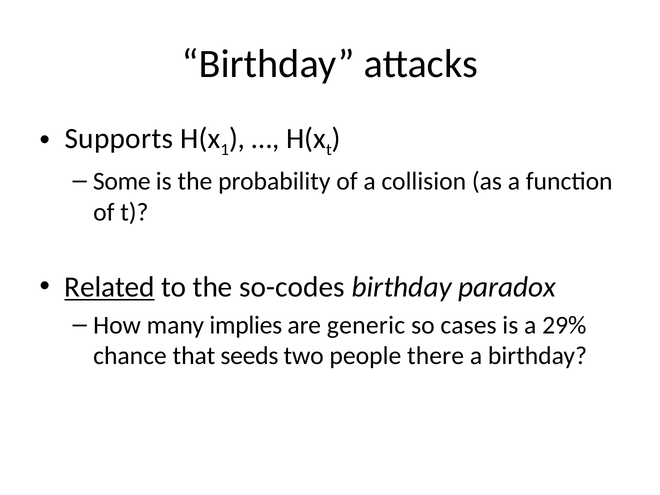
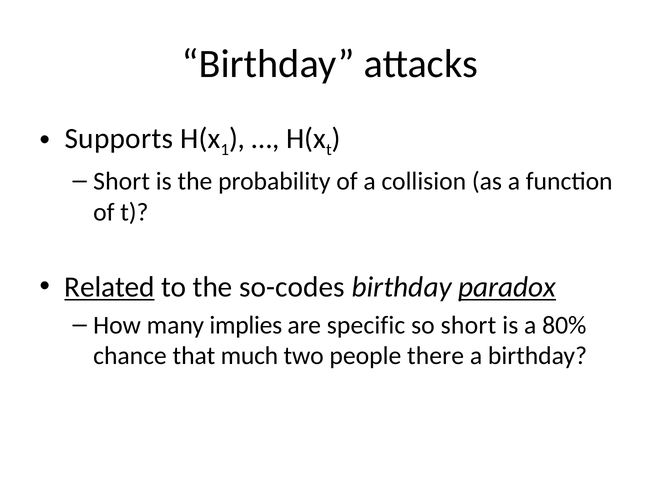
Some: Some -> Short (122, 181)
paradox underline: none -> present (507, 287)
generic: generic -> specific (366, 325)
so cases: cases -> short (468, 325)
29%: 29% -> 80% (564, 325)
seeds: seeds -> much (249, 356)
